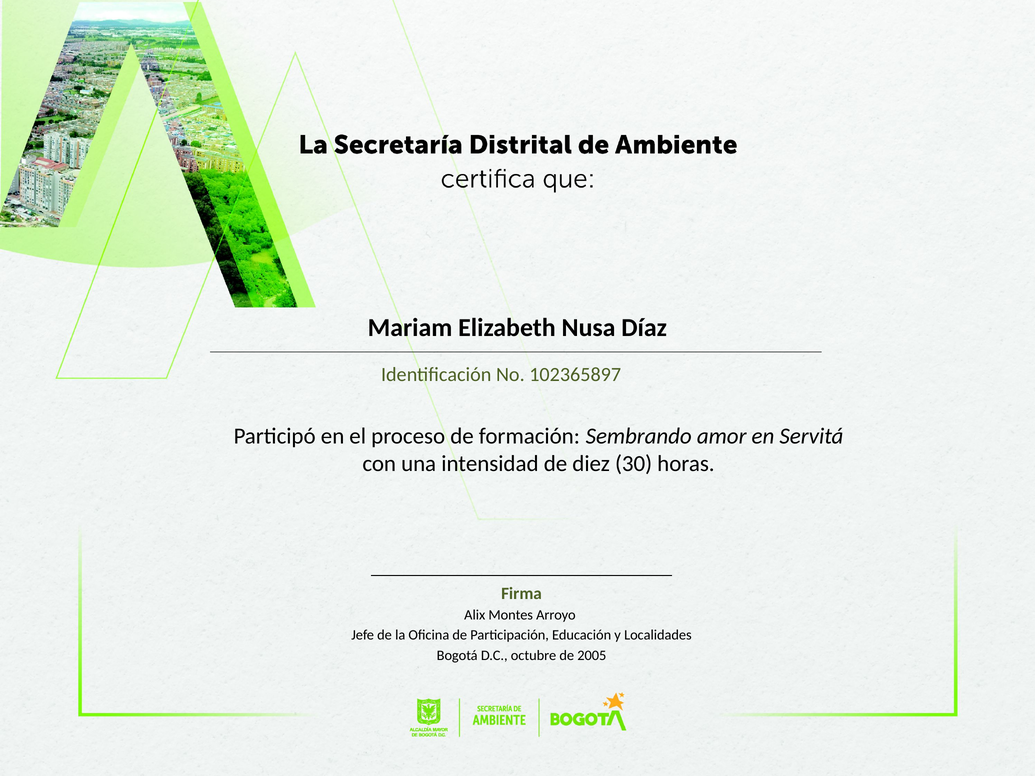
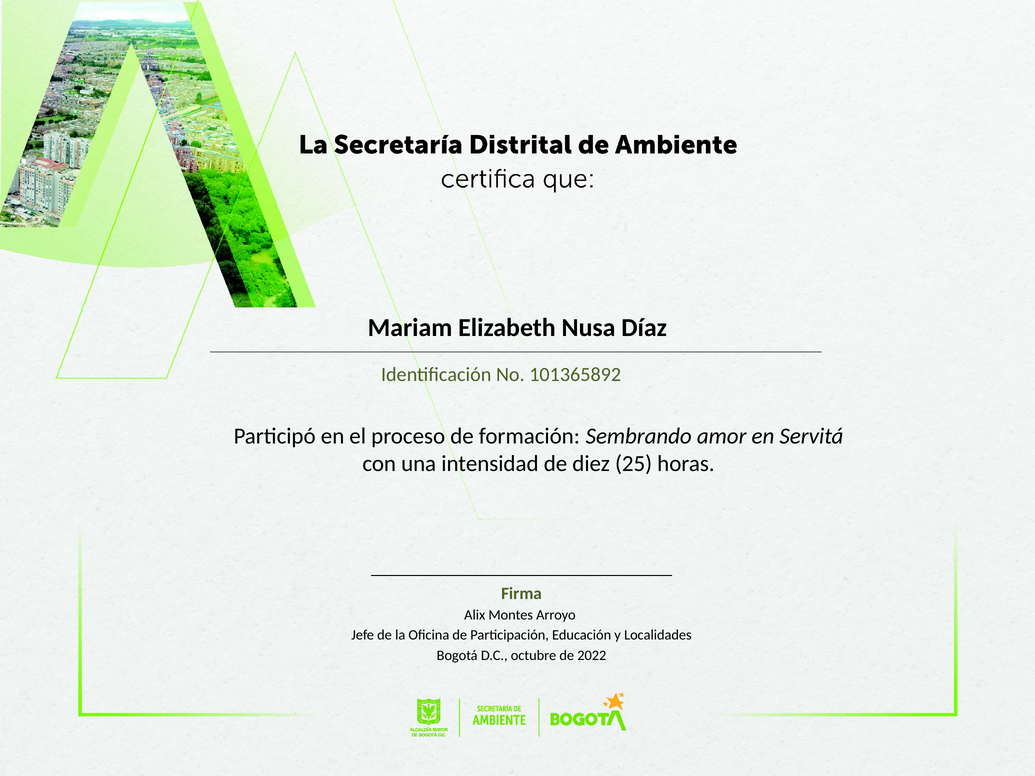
102365897: 102365897 -> 101365892 (575, 375)
30: 30 -> 25 (634, 464)
2005: 2005 -> 2022 (592, 656)
